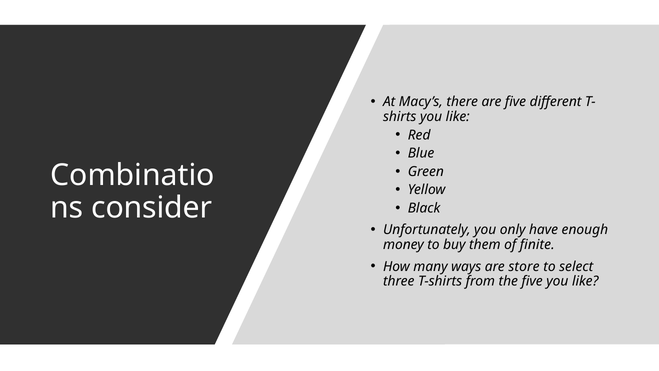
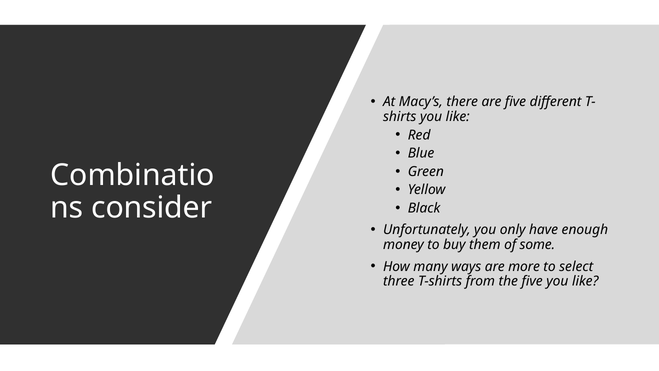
finite: finite -> some (537, 245)
store: store -> more (524, 266)
